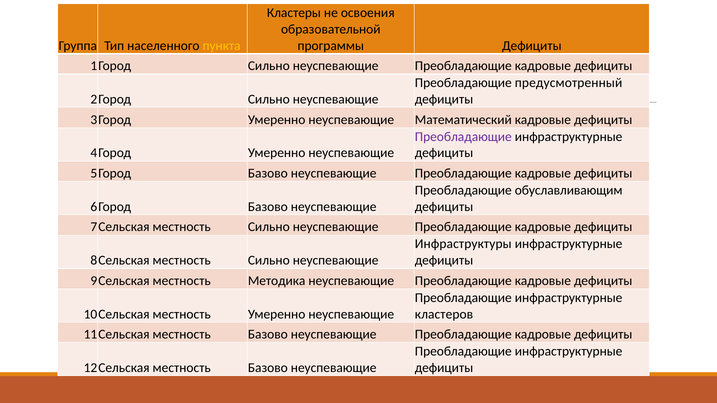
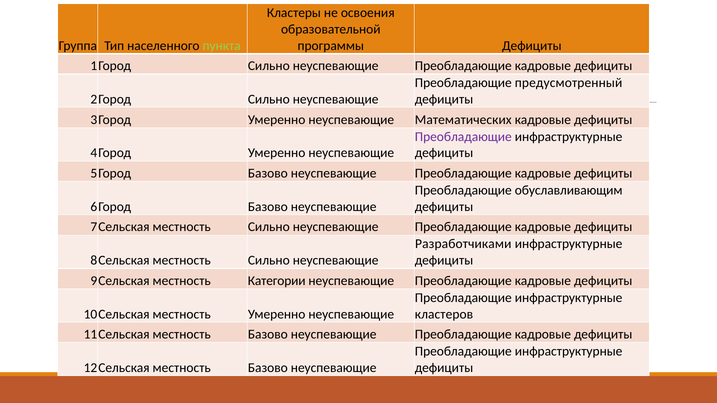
пункта colour: yellow -> light green (222, 46)
Математический: Математический -> Математических (463, 120)
Инфраструктуры: Инфраструктуры -> Разработчиками (463, 244)
Методика: Методика -> Категории (277, 281)
